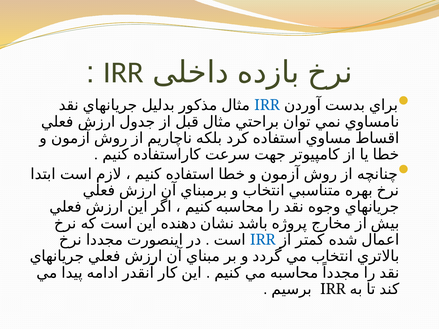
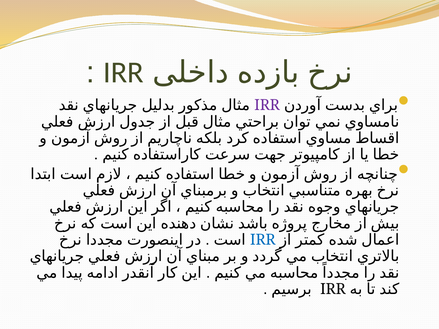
IRR colour: blue -> purple (267, 105)
